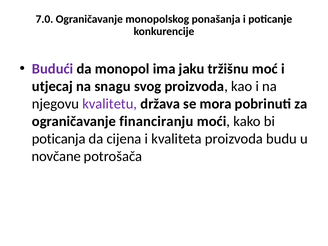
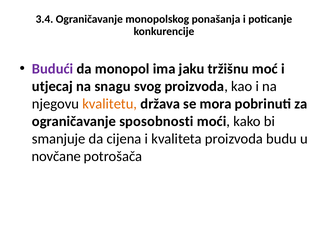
7.0: 7.0 -> 3.4 (44, 19)
kvalitetu colour: purple -> orange (110, 104)
financiranju: financiranju -> sposobnosti (156, 121)
poticanja: poticanja -> smanjuje (59, 139)
